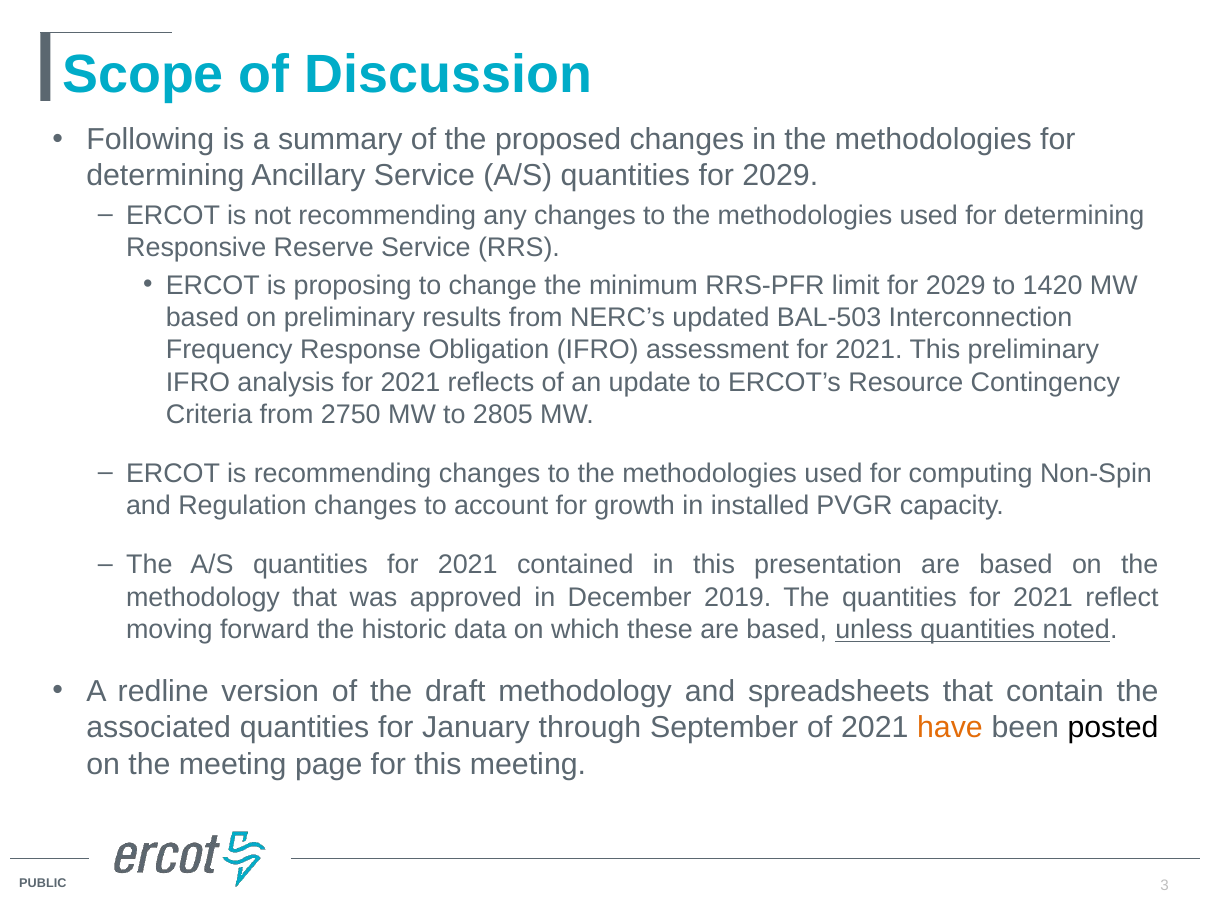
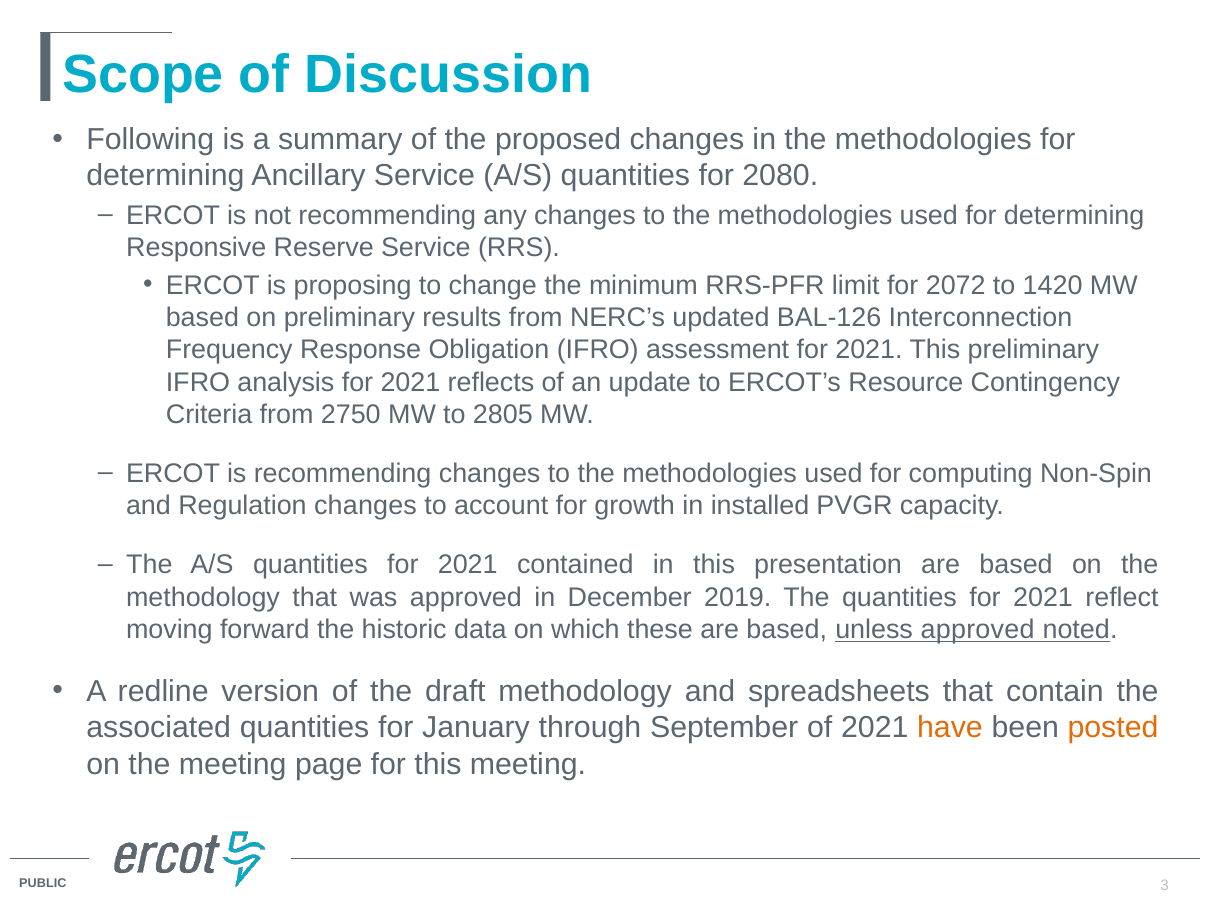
quantities for 2029: 2029 -> 2080 (780, 176)
limit for 2029: 2029 -> 2072 (956, 285)
BAL-503: BAL-503 -> BAL-126 (829, 318)
unless quantities: quantities -> approved (978, 630)
posted colour: black -> orange (1113, 728)
